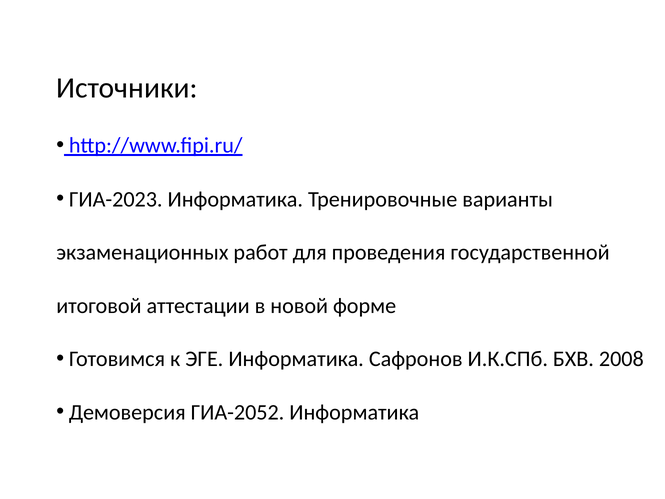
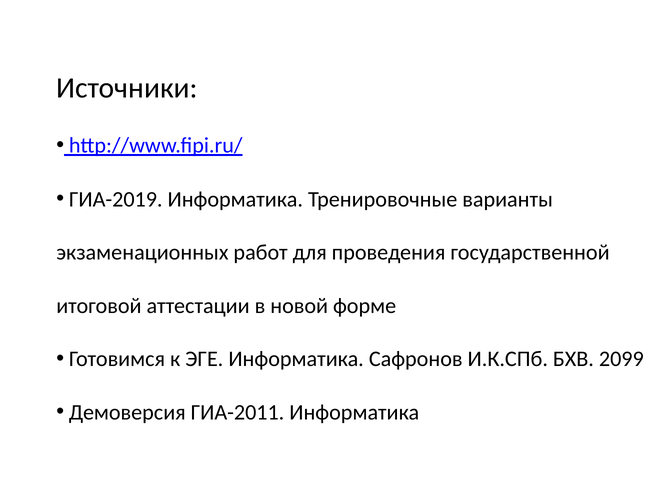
ГИА-2023: ГИА-2023 -> ГИА-2019 (116, 199)
2008: 2008 -> 2099 (621, 359)
ГИА-2052: ГИА-2052 -> ГИА-2011 (238, 412)
